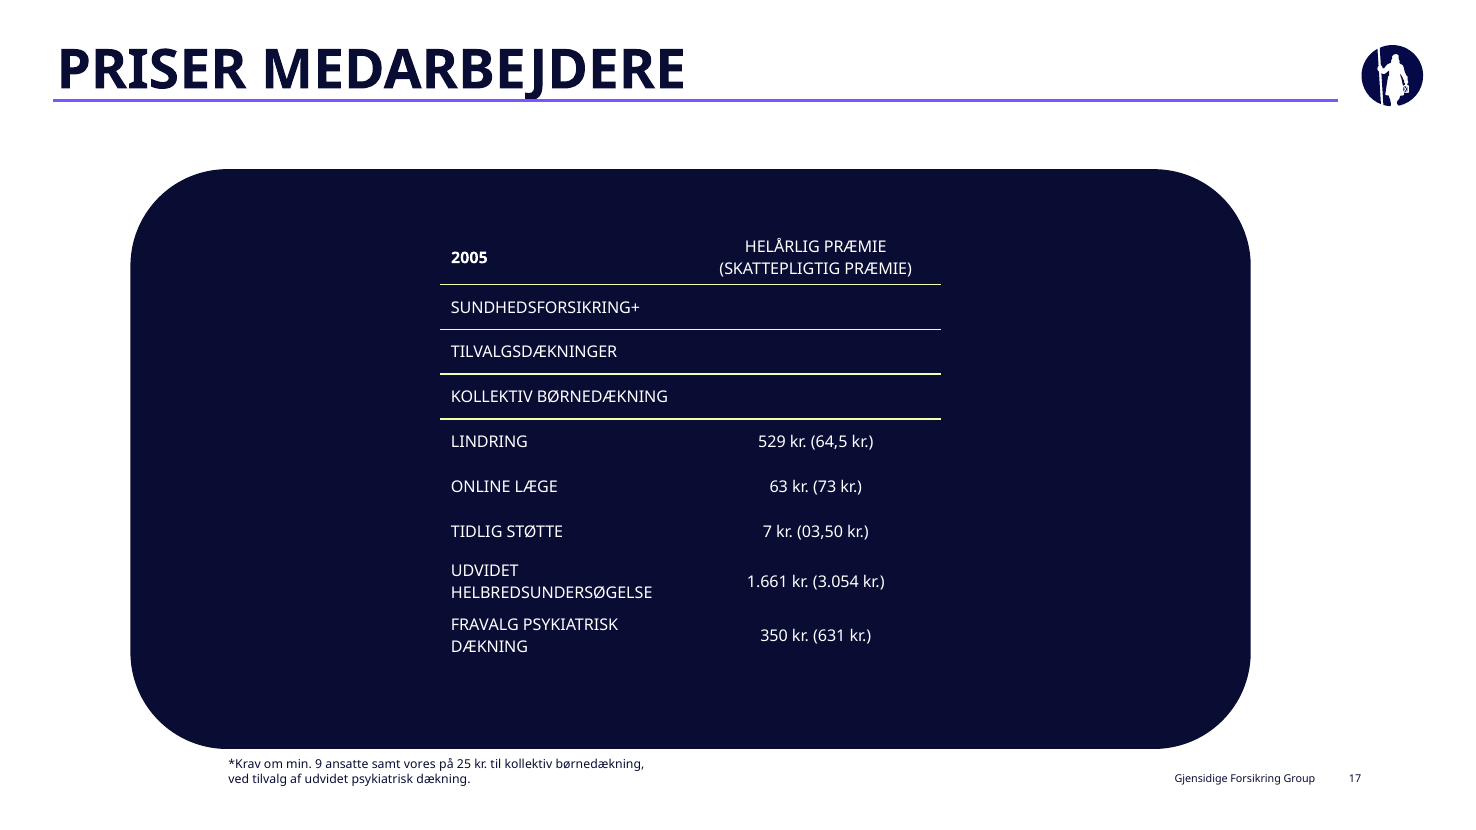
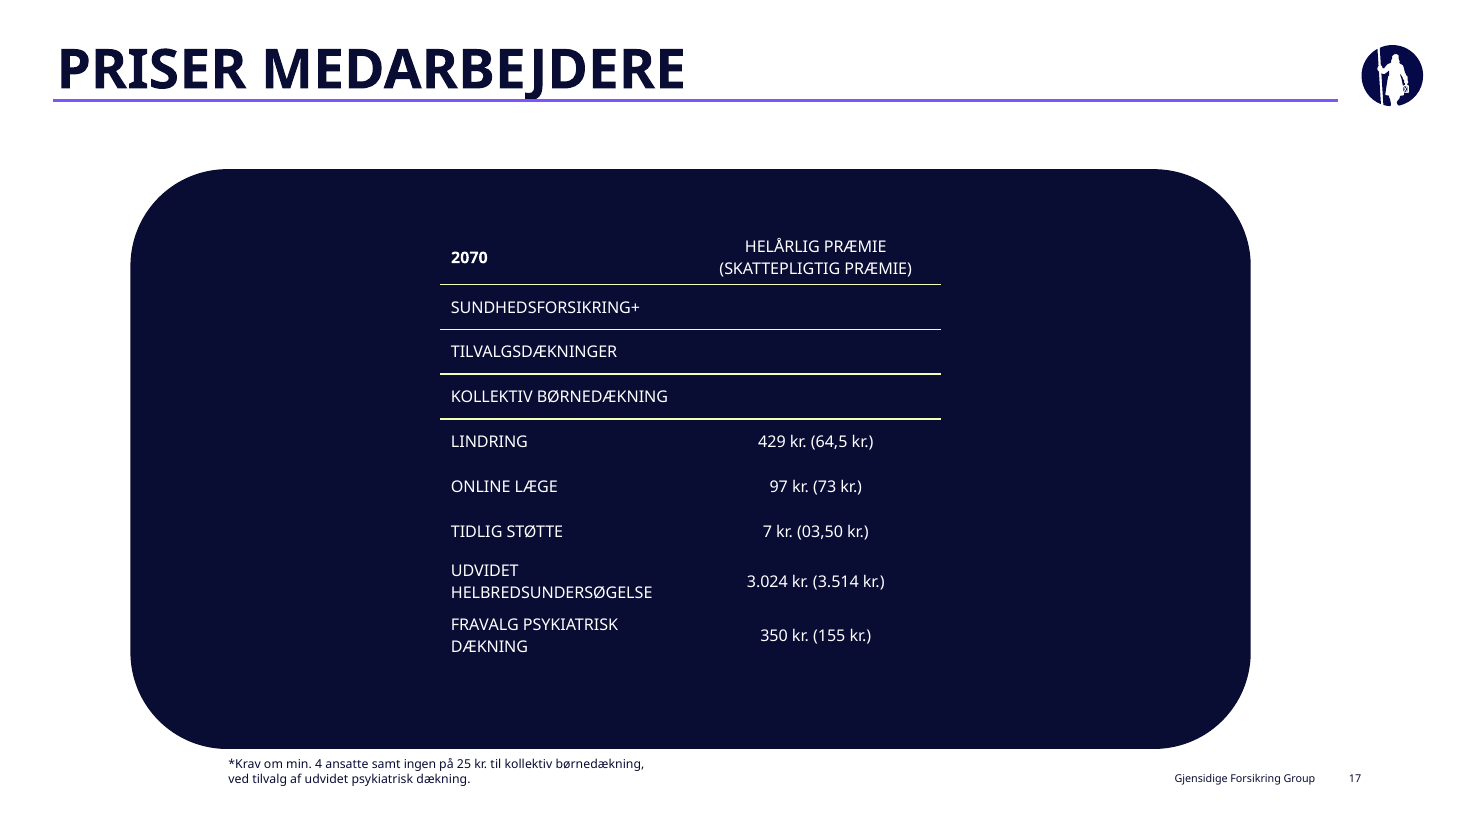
2005: 2005 -> 2070 (469, 258)
529: 529 -> 429 (772, 442)
63: 63 -> 97 (779, 487)
1.661: 1.661 -> 3.024 (767, 582)
3.054: 3.054 -> 3.514 (836, 582)
631: 631 -> 155 (829, 637)
9: 9 -> 4 (319, 765)
vores: vores -> ingen (420, 765)
